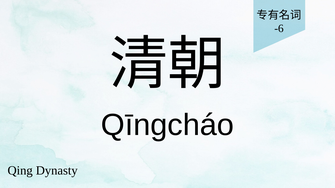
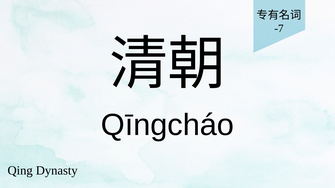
-6: -6 -> -7 (279, 29)
